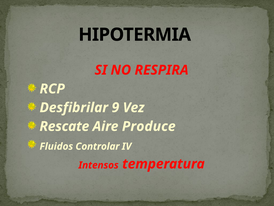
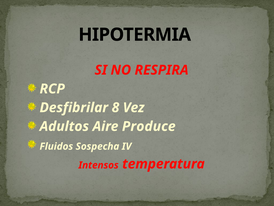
9: 9 -> 8 (115, 107)
Rescate: Rescate -> Adultos (64, 126)
Controlar: Controlar -> Sospecha (97, 146)
